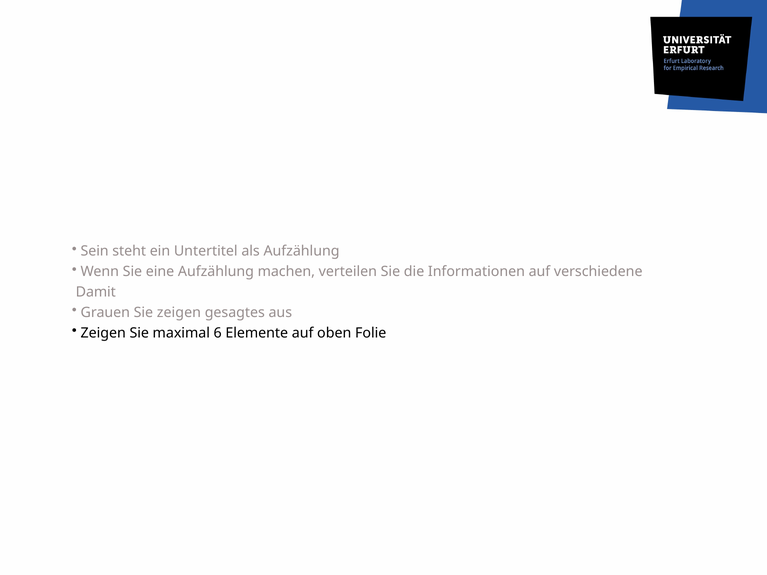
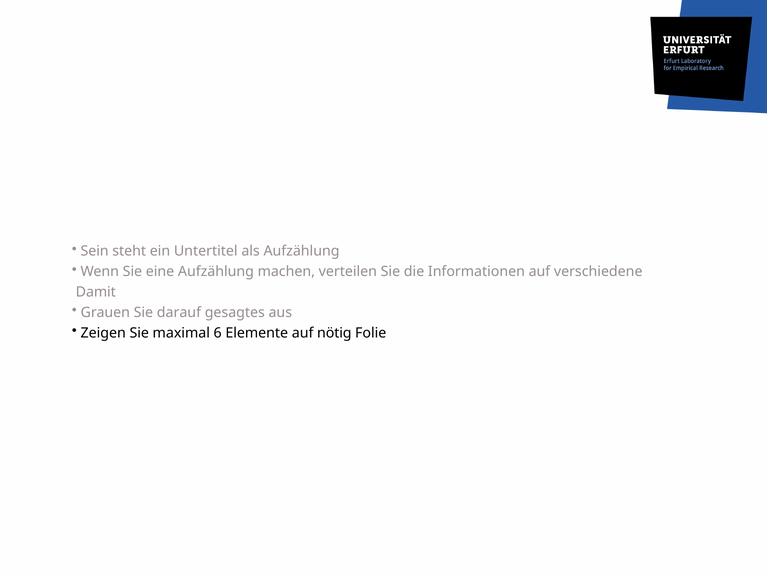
Sie zeigen: zeigen -> darauf (179, 313)
oben: oben -> nötig (334, 333)
